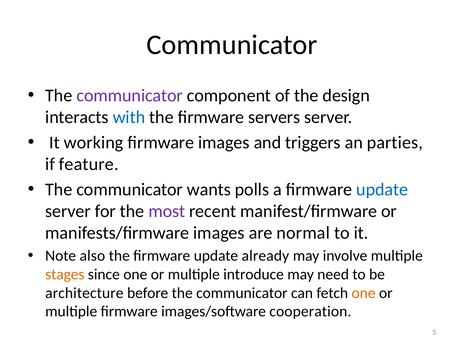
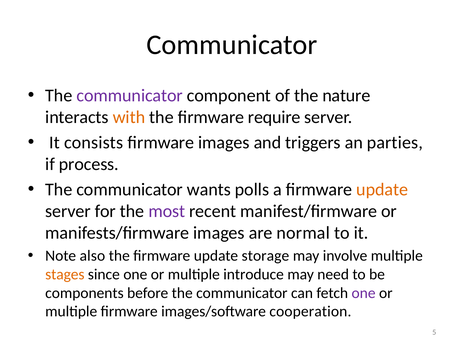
design: design -> nature (346, 96)
with colour: blue -> orange (129, 117)
servers: servers -> require (274, 117)
working: working -> consists (94, 143)
feature: feature -> process (89, 164)
update colour: blue -> orange (382, 190)
already: already -> storage (265, 256)
architecture: architecture -> components (84, 293)
one colour: orange -> purple (364, 293)
